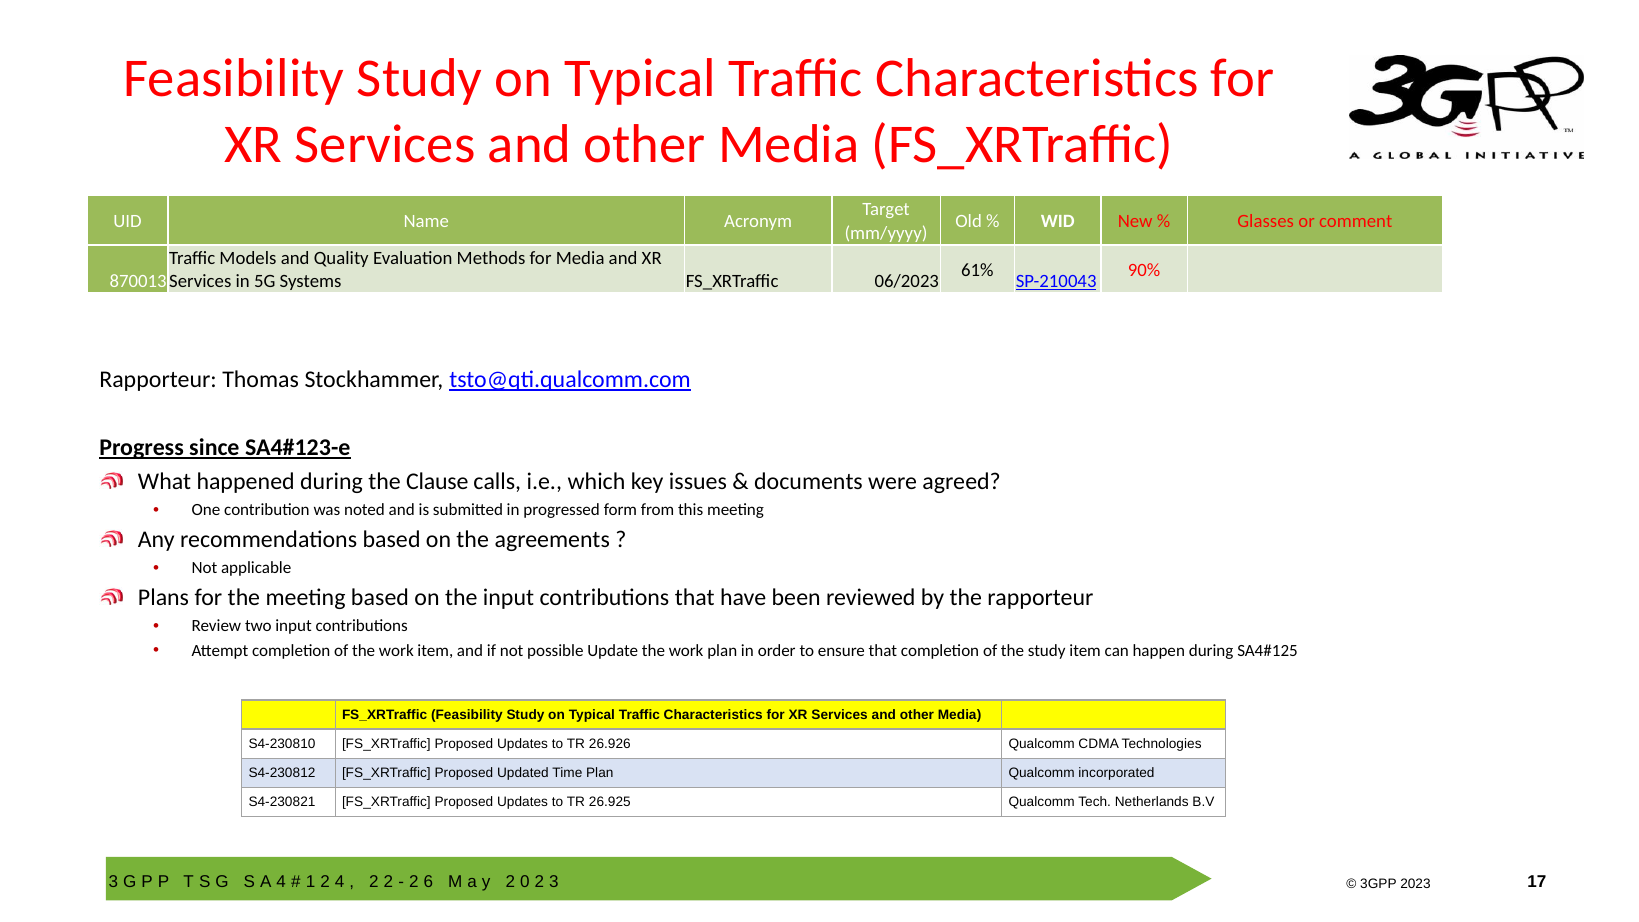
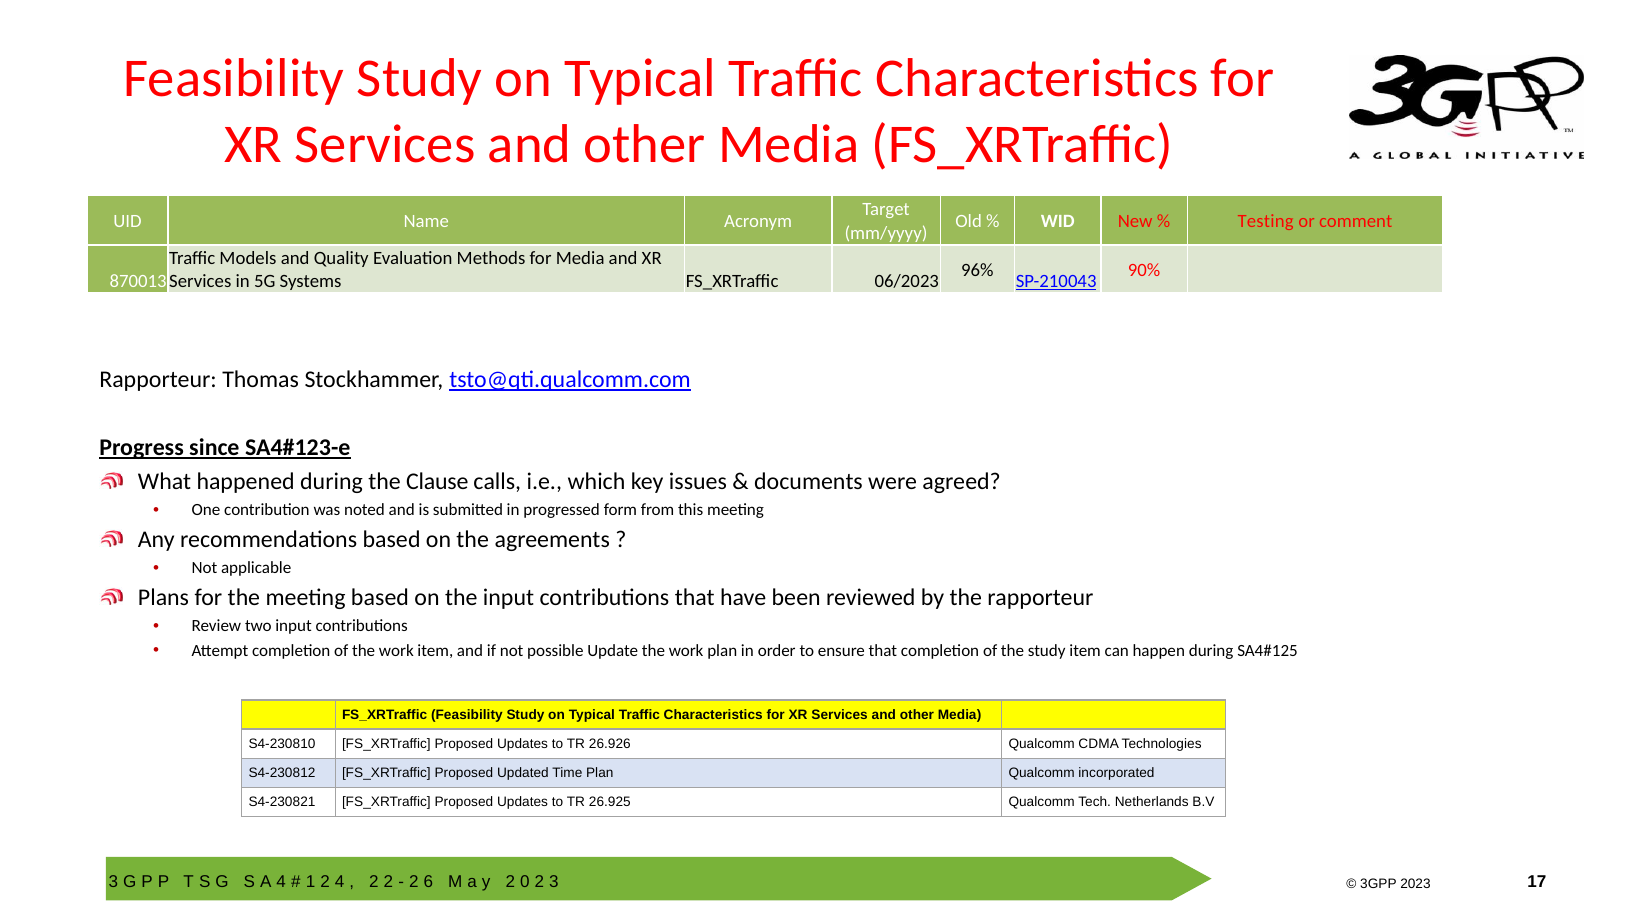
Glasses: Glasses -> Testing (1266, 221)
61%: 61% -> 96% (977, 270)
